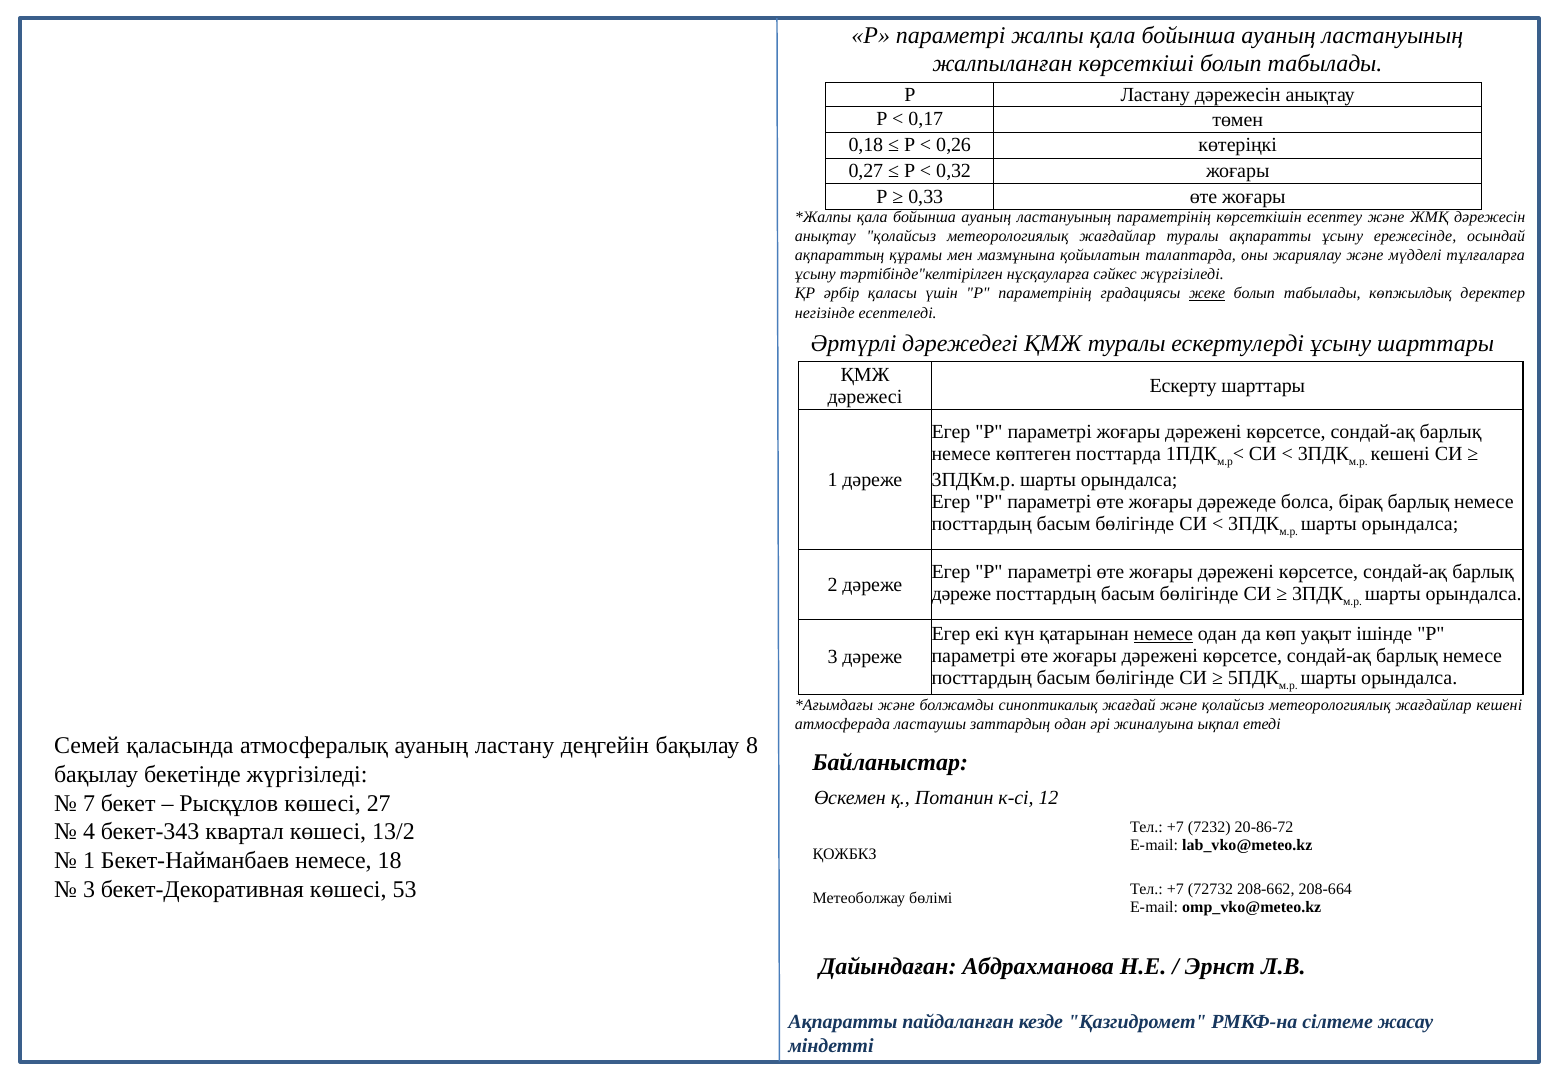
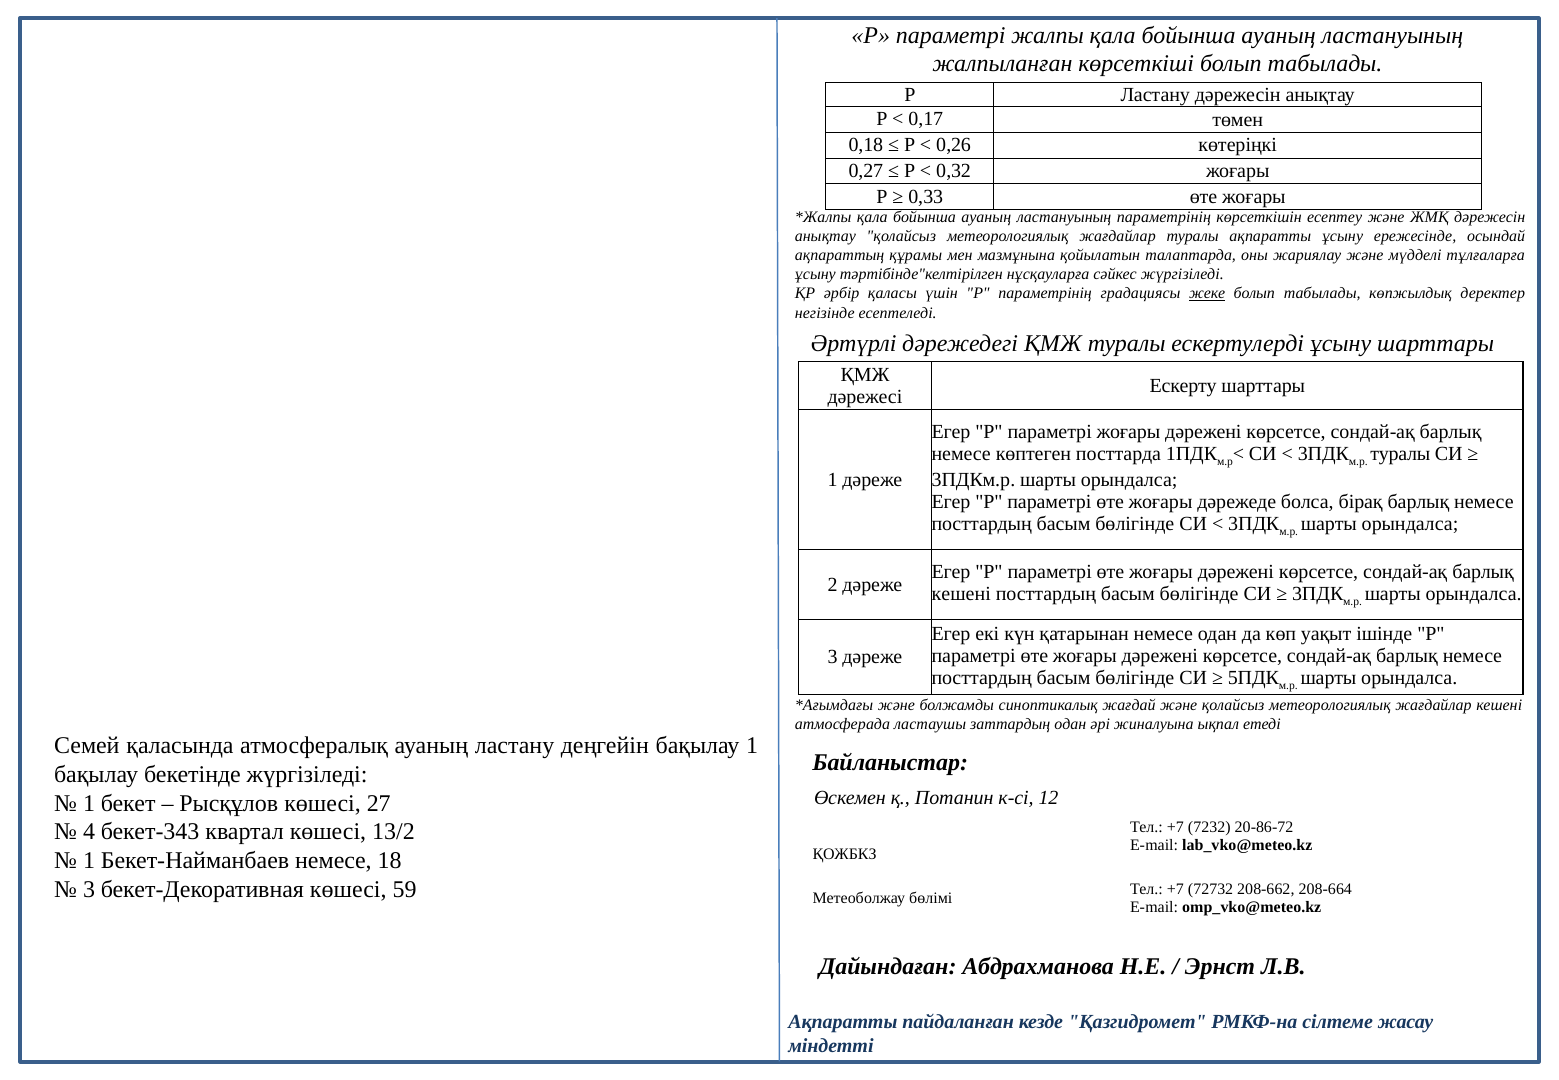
кешені: кешені -> туралы (1400, 454)
дәреже: дәреже -> кешені (961, 594)
немесе underline: present -> none (1163, 633)
бақылау 8: 8 -> 1 (752, 745)
7: 7 -> 1 (89, 803)
53: 53 -> 59 (405, 889)
